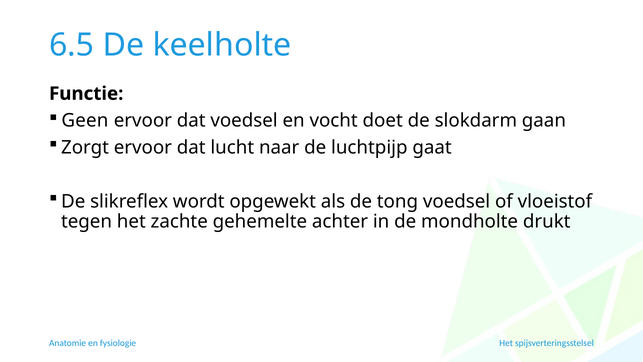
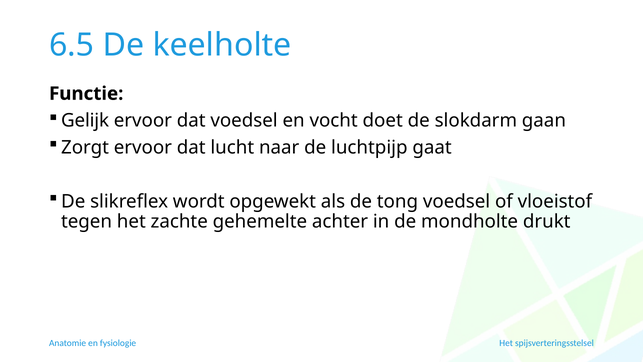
Geen: Geen -> Gelijk (85, 120)
